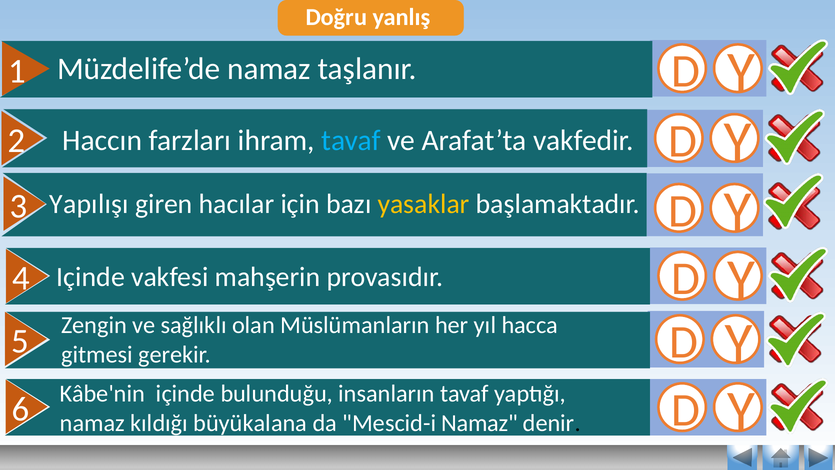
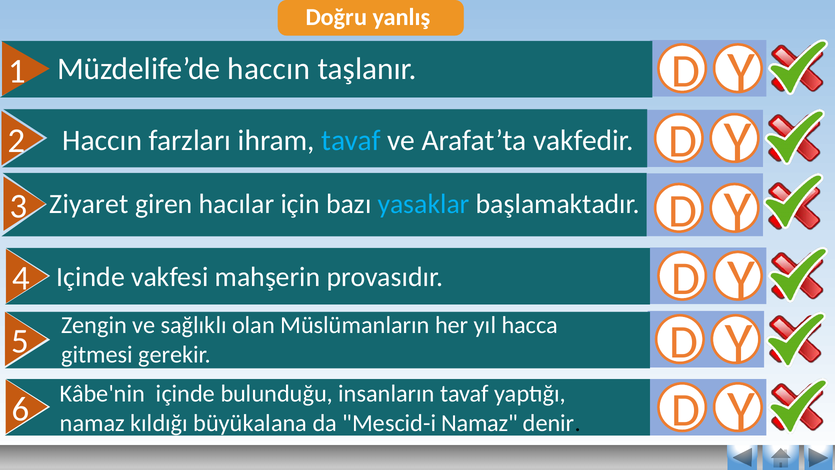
Müzdelife’de namaz: namaz -> haccın (269, 69)
Yapılışı: Yapılışı -> Ziyaret (89, 204)
yasaklar colour: yellow -> light blue (424, 204)
